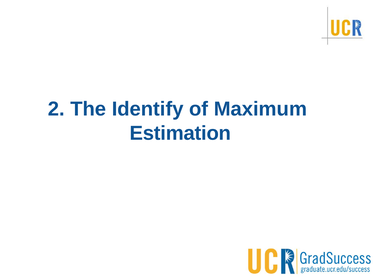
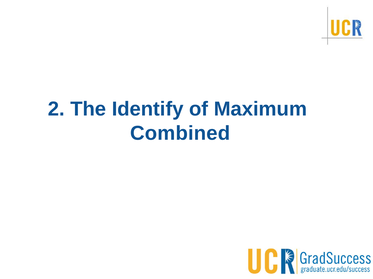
Estimation: Estimation -> Combined (180, 134)
